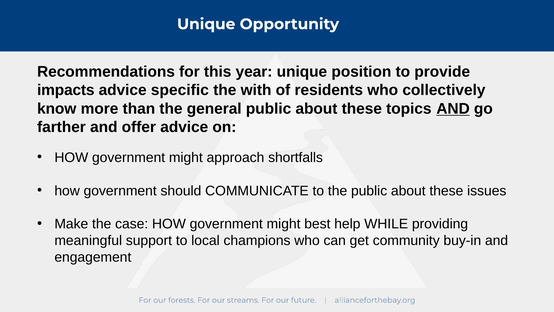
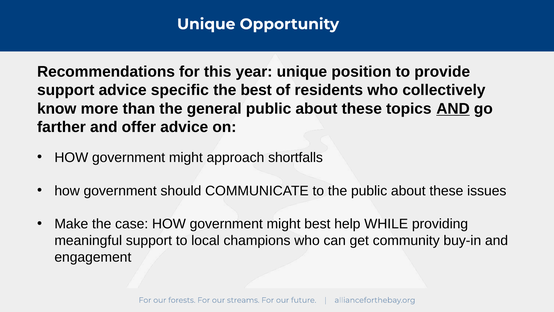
impacts: impacts -> support (66, 90)
the with: with -> best (256, 90)
